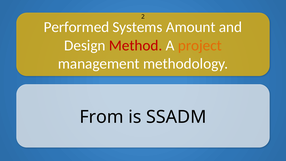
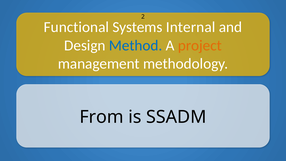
Performed: Performed -> Functional (76, 27)
Amount: Amount -> Internal (191, 27)
Method colour: red -> blue (136, 45)
